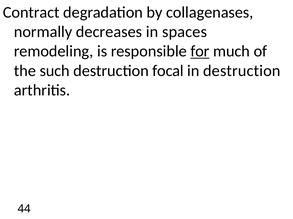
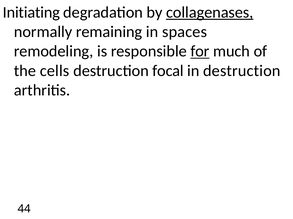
Contract: Contract -> Initiating (31, 12)
collagenases underline: none -> present (210, 12)
decreases: decreases -> remaining (109, 32)
such: such -> cells (55, 71)
